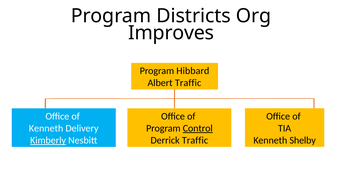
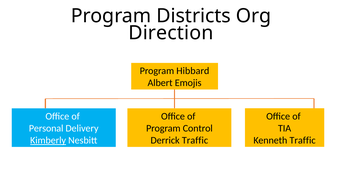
Improves: Improves -> Direction (171, 33)
Albert Traffic: Traffic -> Emojis (188, 83)
Kenneth: Kenneth -> Personal (46, 128)
Control underline: present -> none (198, 128)
Kenneth Shelby: Shelby -> Traffic (303, 140)
